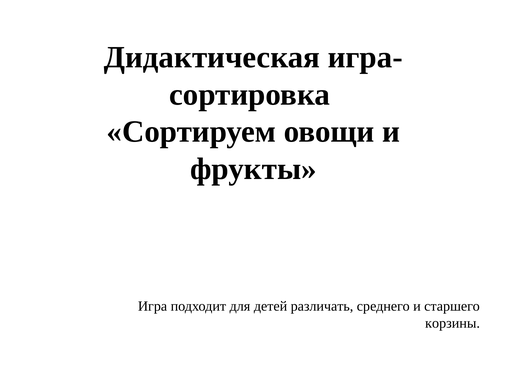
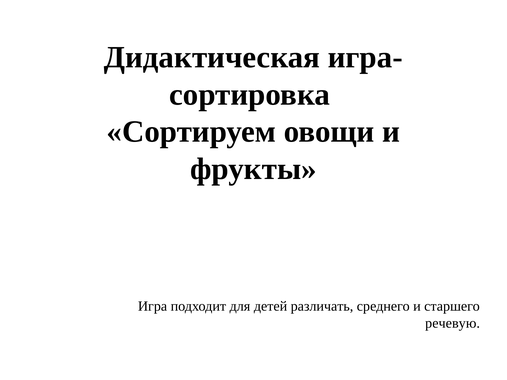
корзины: корзины -> речевую (453, 323)
